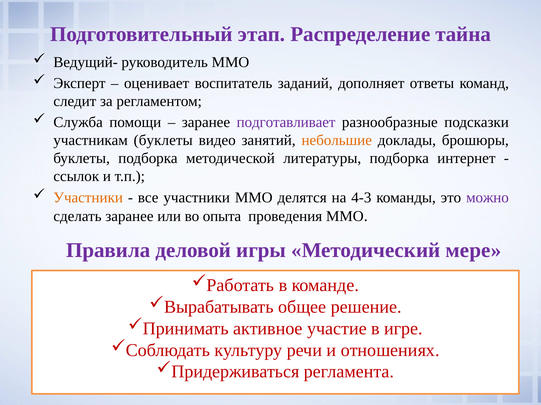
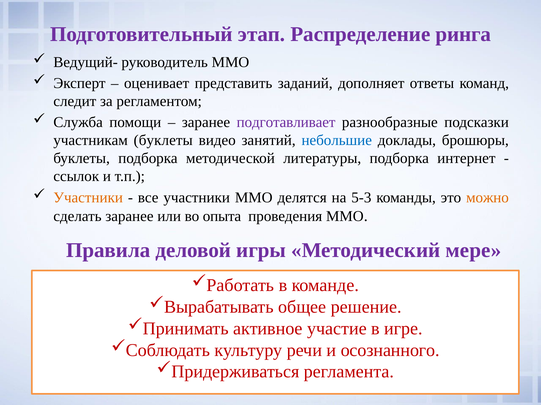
тайна: тайна -> ринга (463, 34)
воспитатель: воспитатель -> представить (233, 83)
небольшие colour: orange -> blue (337, 141)
4-3: 4-3 -> 5-3 (361, 198)
можно colour: purple -> orange (487, 198)
отношениях: отношениях -> осознанного (390, 351)
